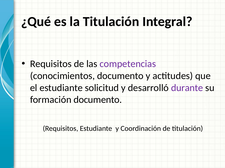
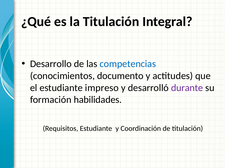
Requisitos: Requisitos -> Desarrollo (51, 64)
competencias colour: purple -> blue (128, 64)
solicitud: solicitud -> impreso (102, 88)
formación documento: documento -> habilidades (98, 100)
